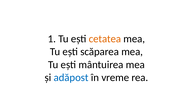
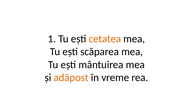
adăpost colour: blue -> orange (71, 77)
